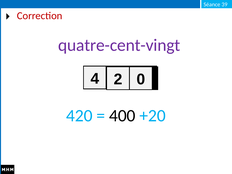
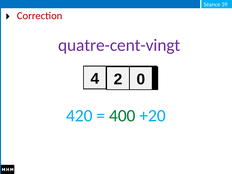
400 colour: black -> green (122, 116)
